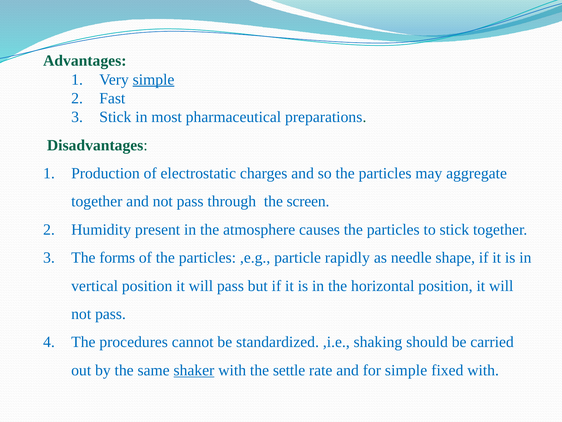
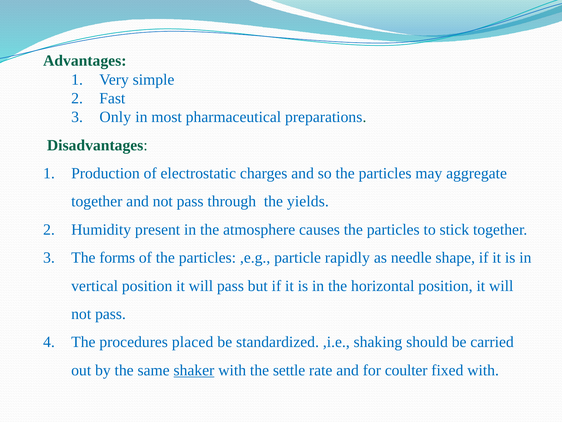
simple underline: present -> none (154, 79)
Stick: Stick -> Only (115, 117)
screen: screen -> yields (308, 201)
cannot: cannot -> placed (193, 342)
for simple: simple -> coulter (406, 370)
